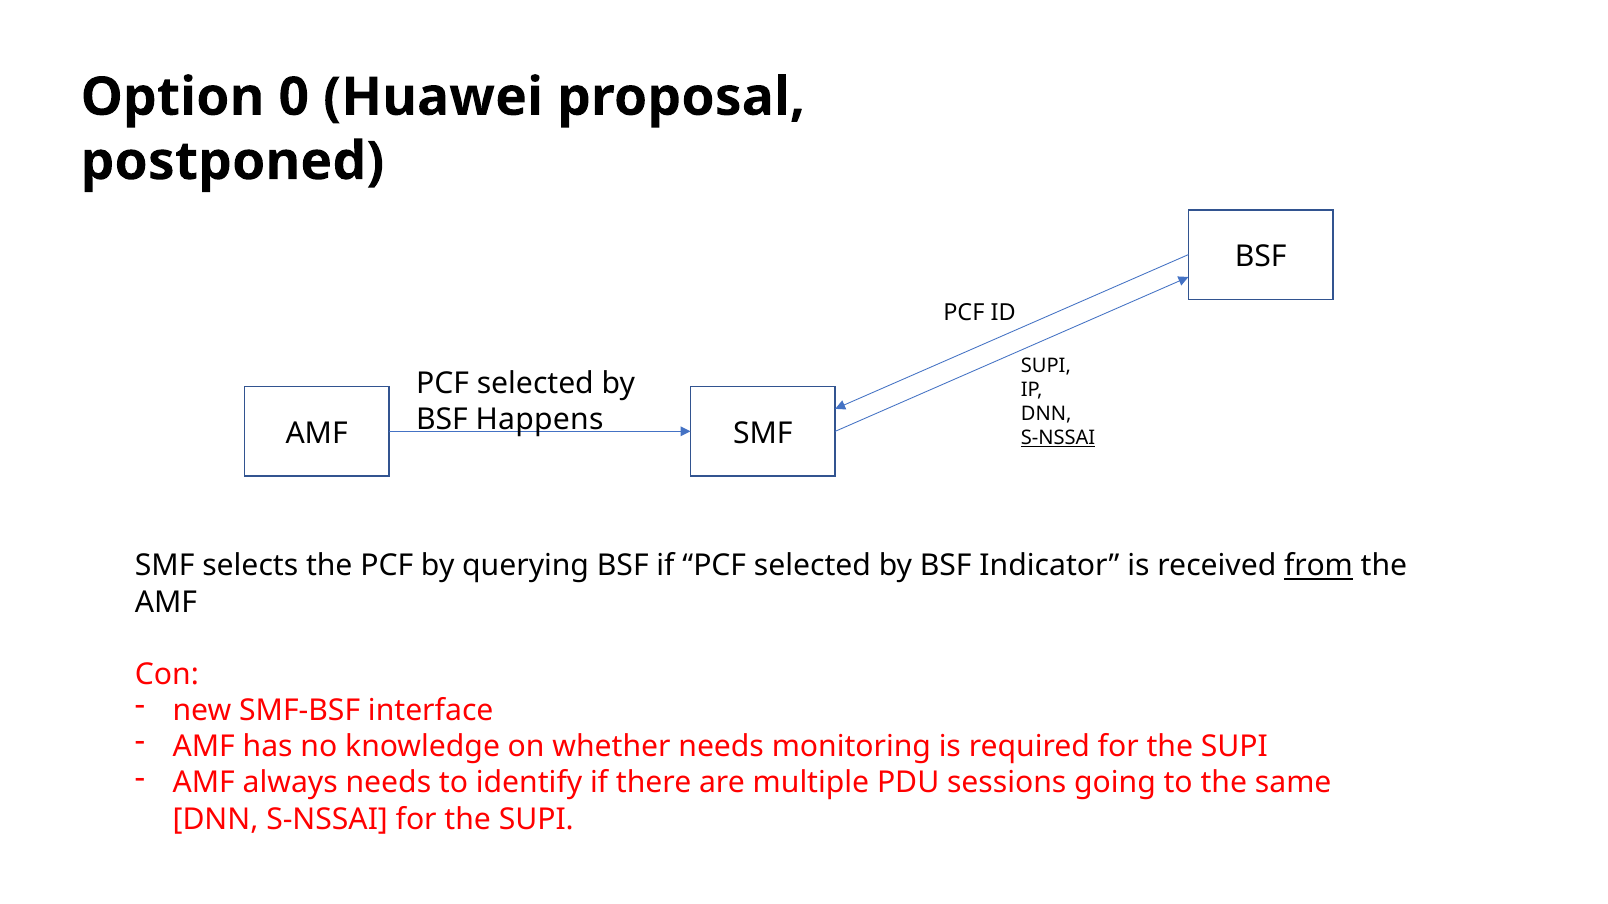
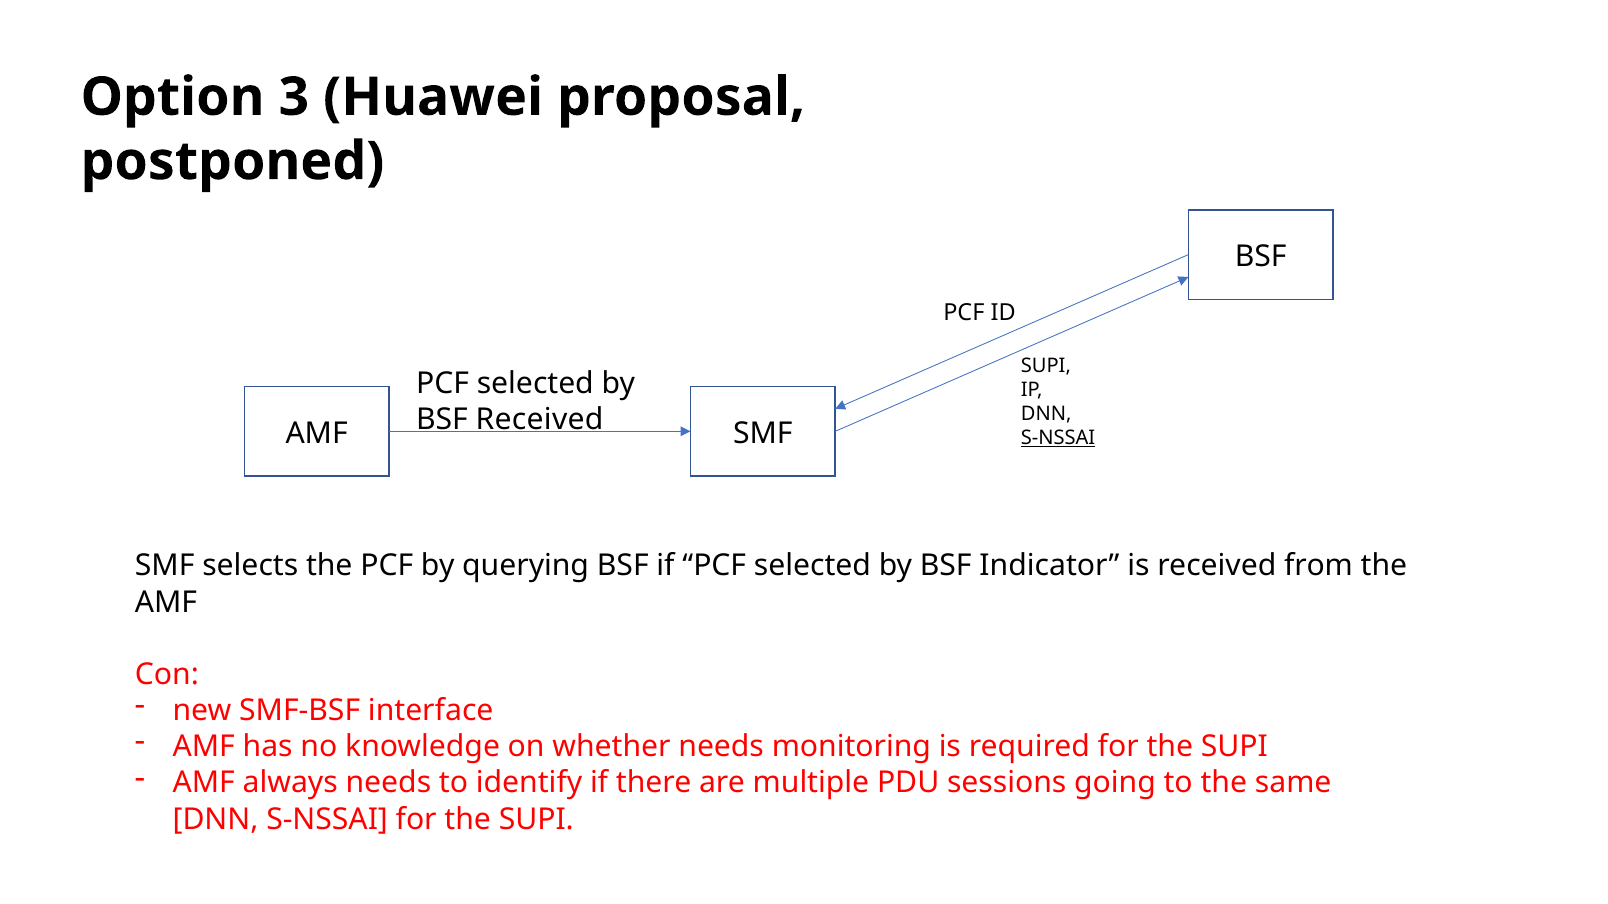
0: 0 -> 3 (294, 97)
BSF Happens: Happens -> Received (540, 420)
from underline: present -> none (1319, 566)
